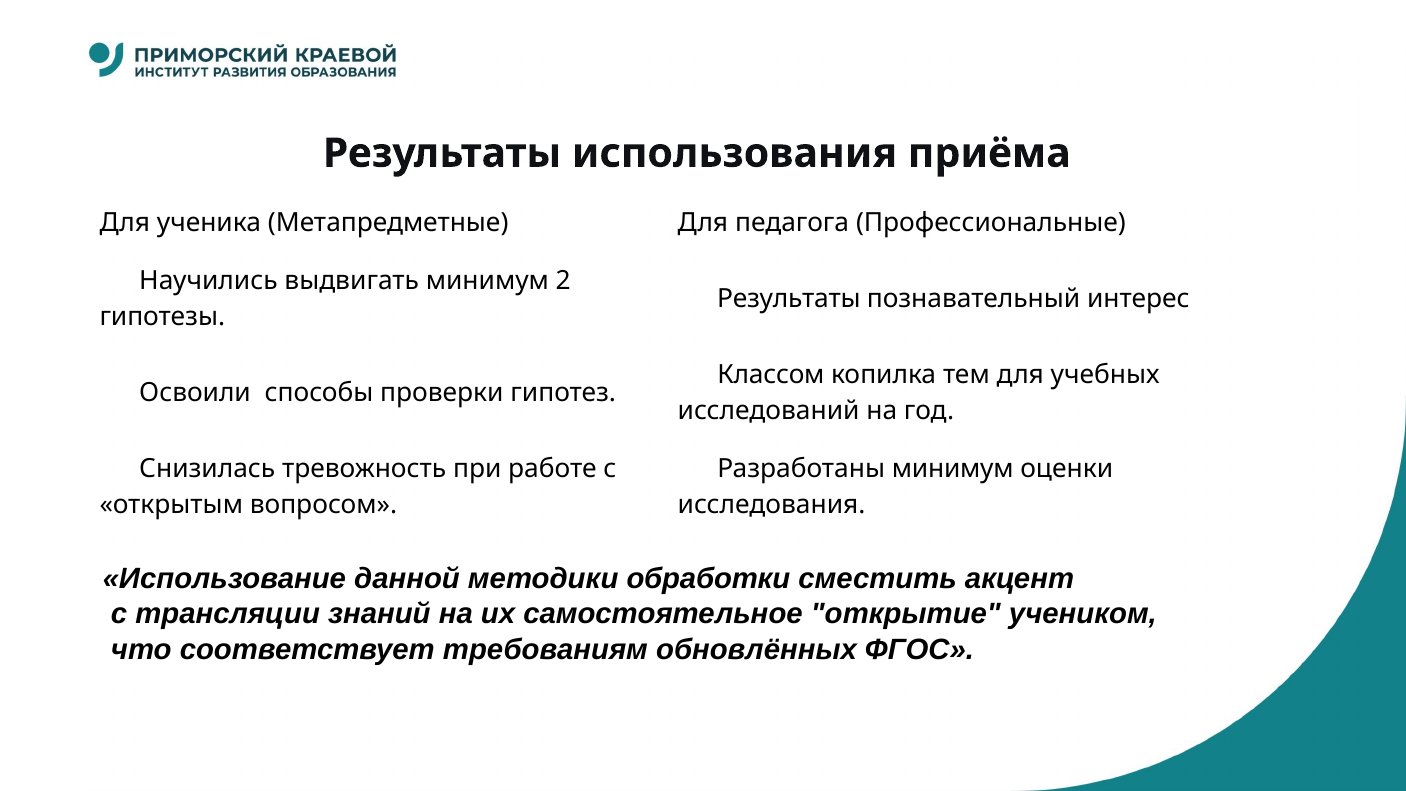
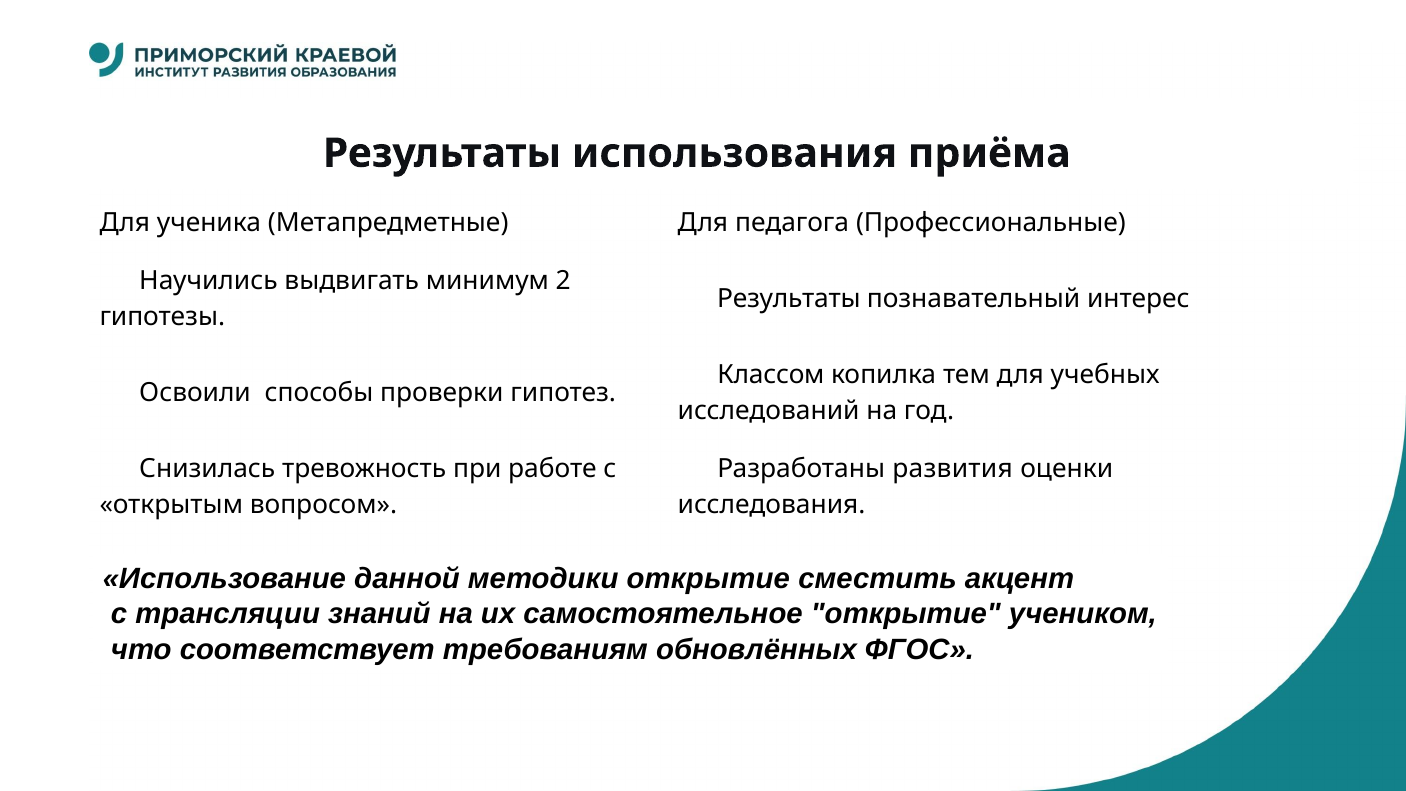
Разработаны минимум: минимум -> развития (953, 468)
методики обработки: обработки -> открытие (708, 579)
